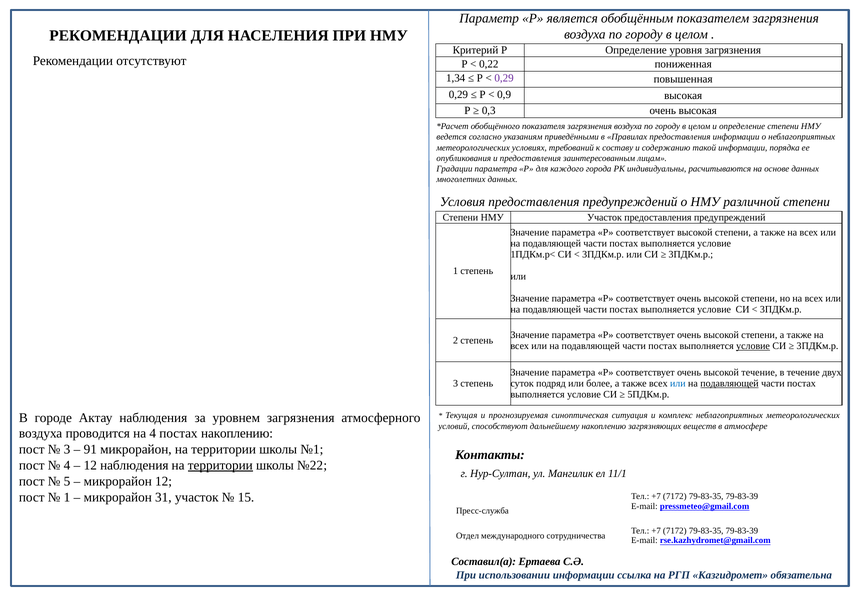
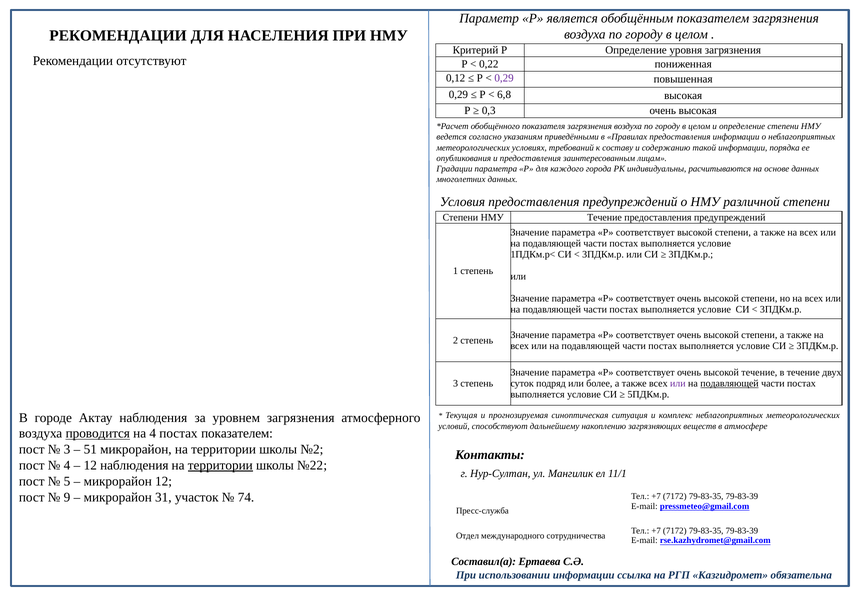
1,34: 1,34 -> 0,12 (456, 78)
0,9: 0,9 -> 6,8 (504, 94)
НМУ Участок: Участок -> Течение (604, 217)
условие underline: present -> none (753, 346)
или colour: blue -> purple (678, 383)
проводится underline: none -> present (98, 433)
постах накоплению: накоплению -> показателем (237, 433)
91: 91 -> 51 (90, 449)
№1: №1 -> №2 (312, 449)
1: 1 -> 9 (67, 497)
15: 15 -> 74 (246, 497)
